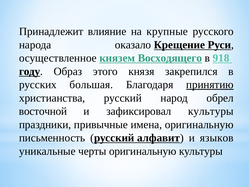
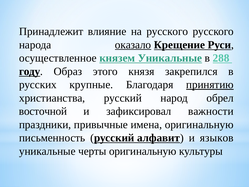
на крупные: крупные -> русского (167, 31)
оказало underline: none -> present (133, 45)
князем Восходящего: Восходящего -> Уникальные (170, 58)
918: 918 -> 288 (221, 58)
большая: большая -> крупные (91, 85)
зафиксировал культуры: культуры -> важности (211, 111)
